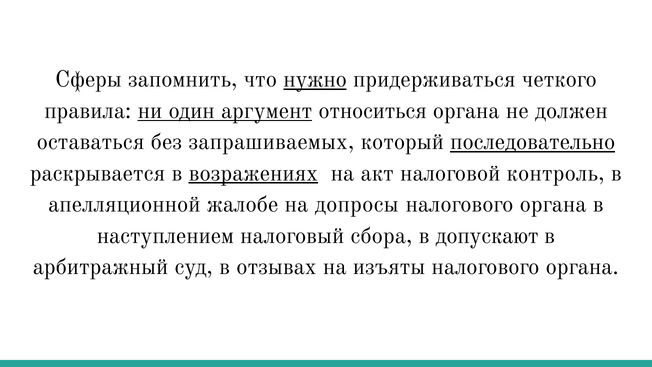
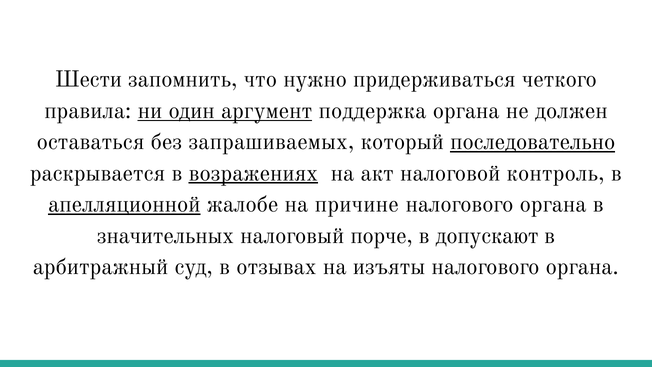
Сферы: Сферы -> Шести (88, 79)
нужно underline: present -> none (315, 79)
относиться: относиться -> поддержка (372, 111)
апелляционной underline: none -> present (124, 204)
допросы: допросы -> причине (357, 204)
наступлением: наступлением -> значительных (165, 235)
сбора: сбора -> порче (382, 235)
